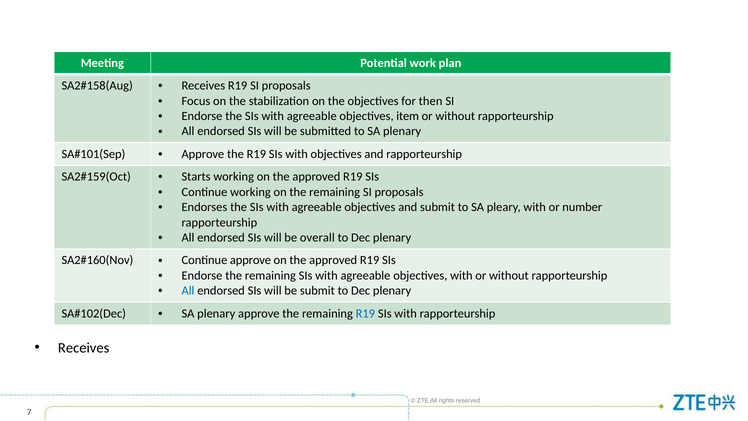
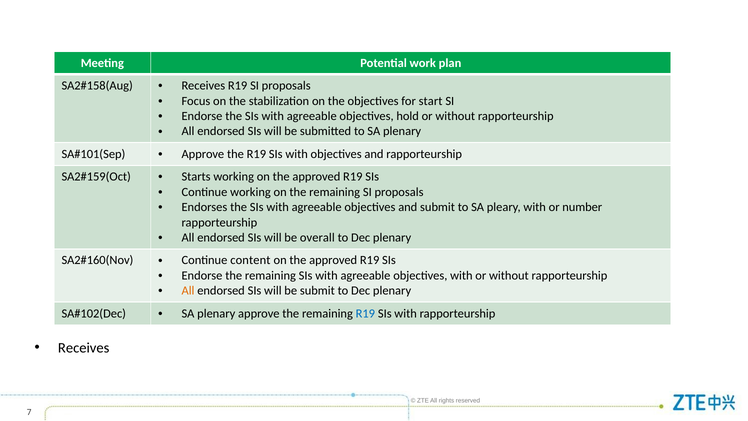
then: then -> start (431, 101)
item: item -> hold (408, 116)
Continue approve: approve -> content (250, 260)
All colour: blue -> orange (188, 291)
